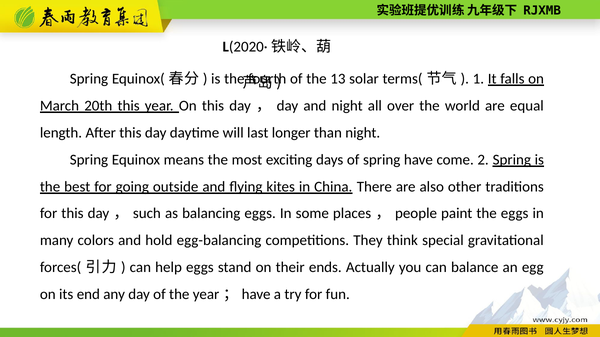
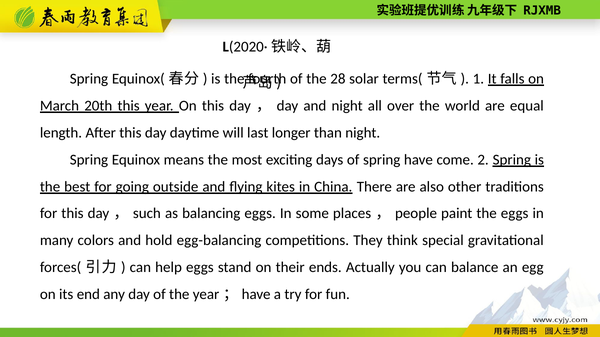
13: 13 -> 28 (338, 79)
